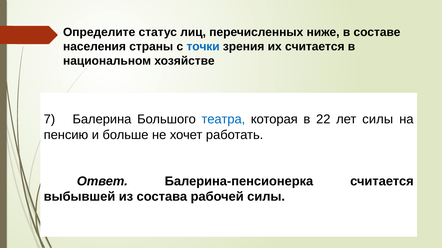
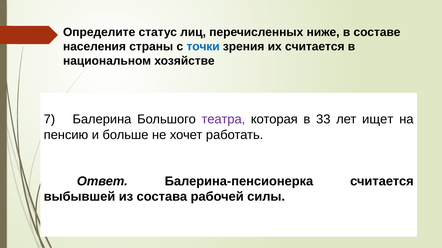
театра colour: blue -> purple (223, 120)
22: 22 -> 33 (323, 120)
лет силы: силы -> ищет (378, 120)
